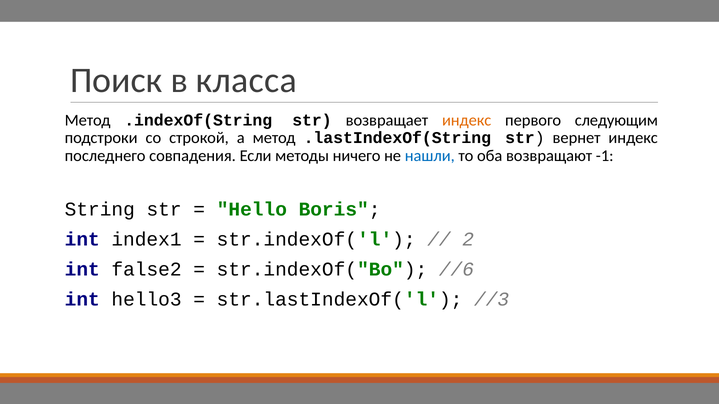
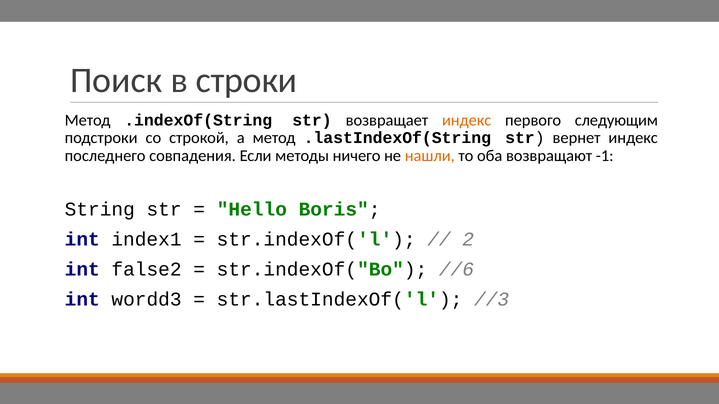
класса: класса -> строки (247, 81)
нашли colour: blue -> orange (430, 156)
hello3: hello3 -> wordd3 (147, 299)
